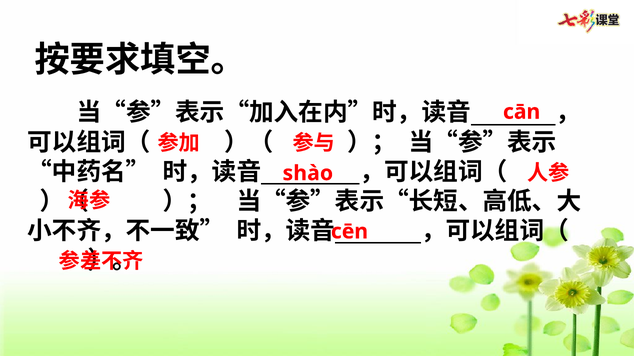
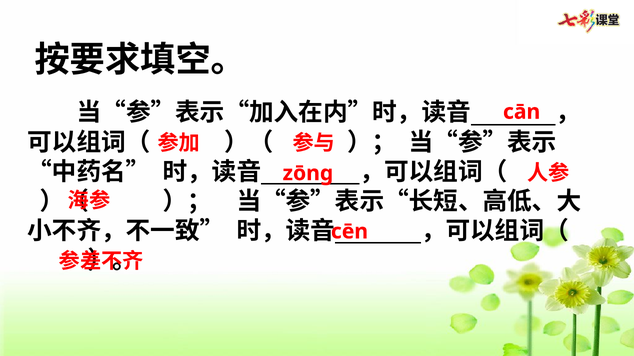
shào: shào -> zōng (308, 174)
